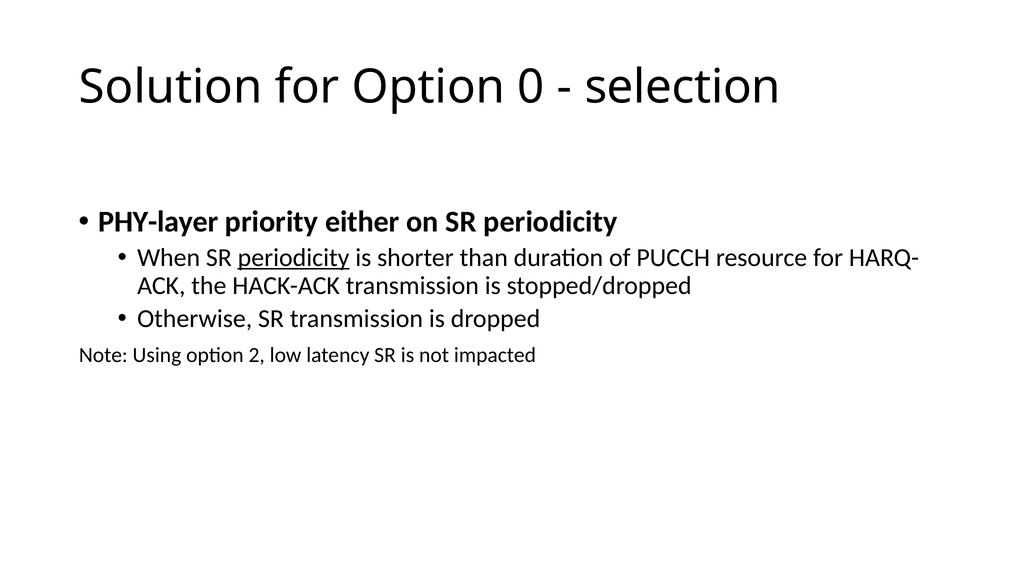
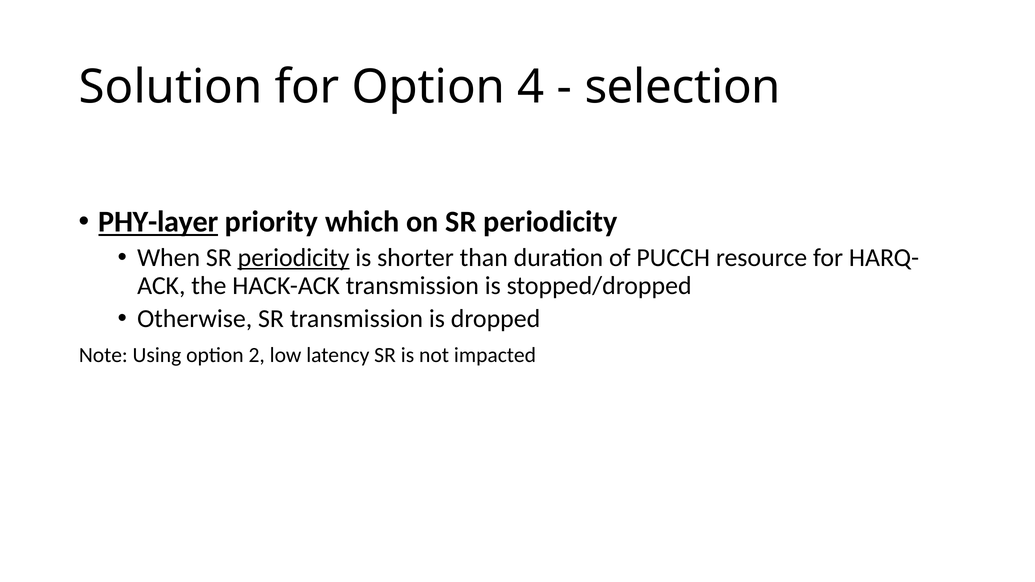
0: 0 -> 4 (531, 87)
PHY-layer underline: none -> present (158, 222)
either: either -> which (362, 222)
